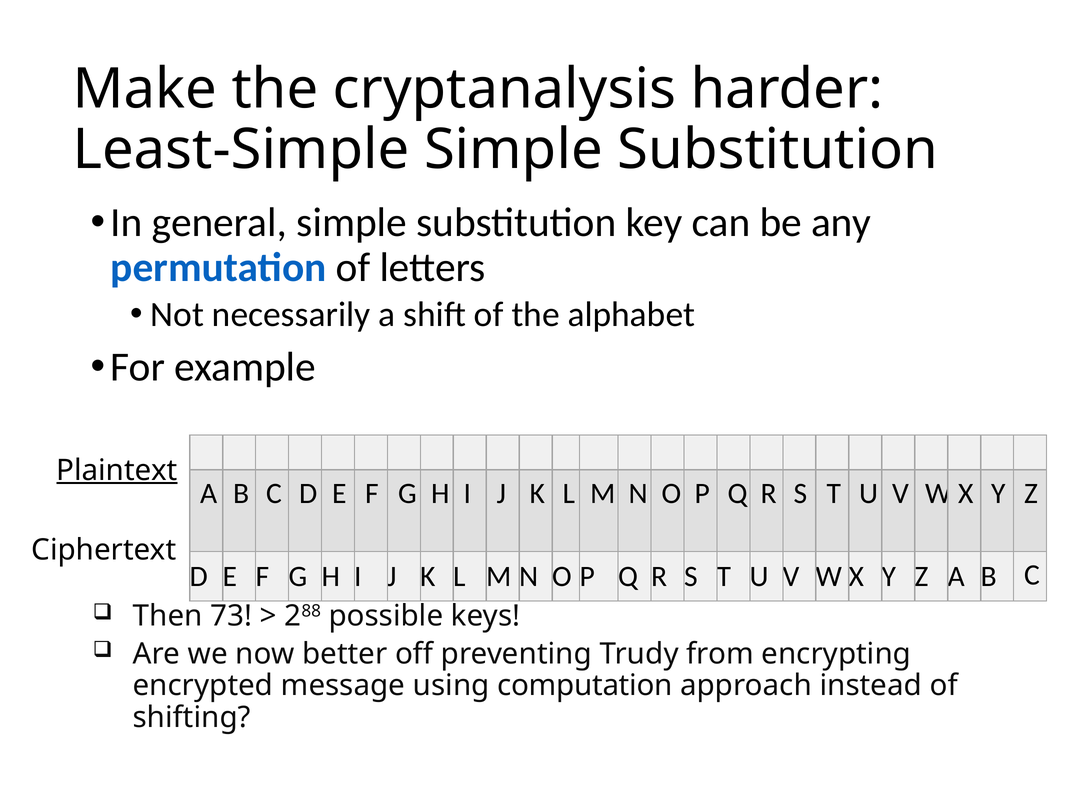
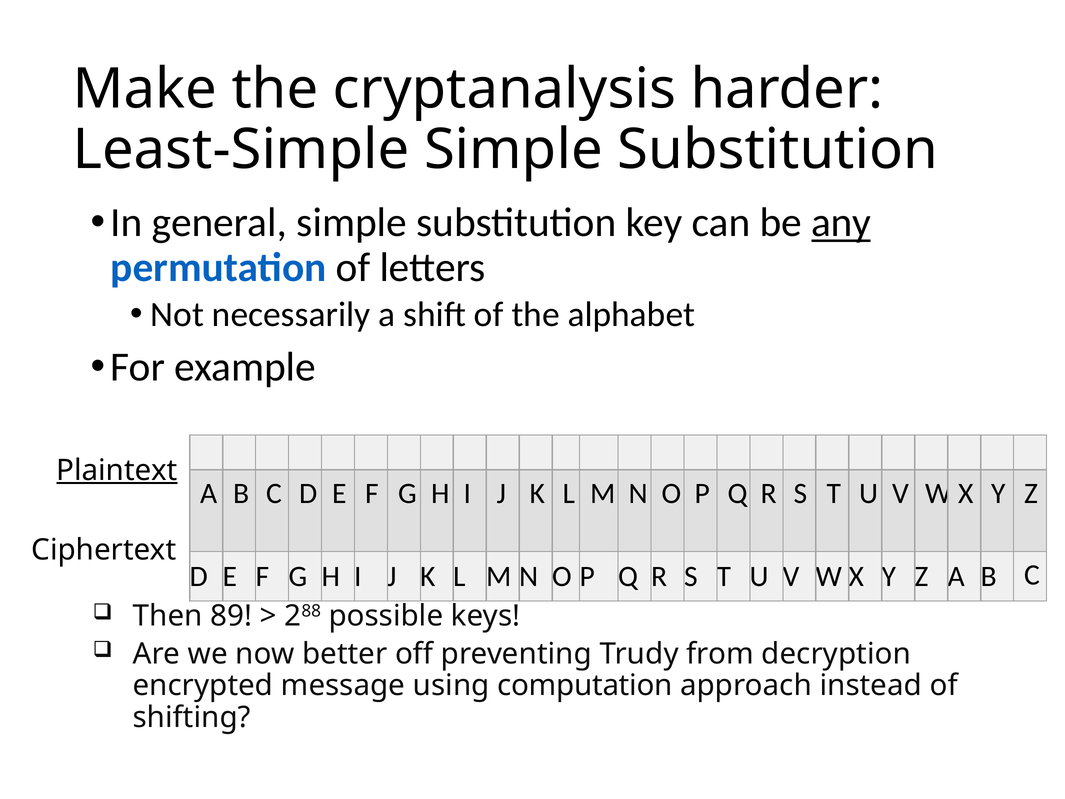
any underline: none -> present (841, 223)
73: 73 -> 89 (231, 616)
encrypting: encrypting -> decryption (836, 654)
